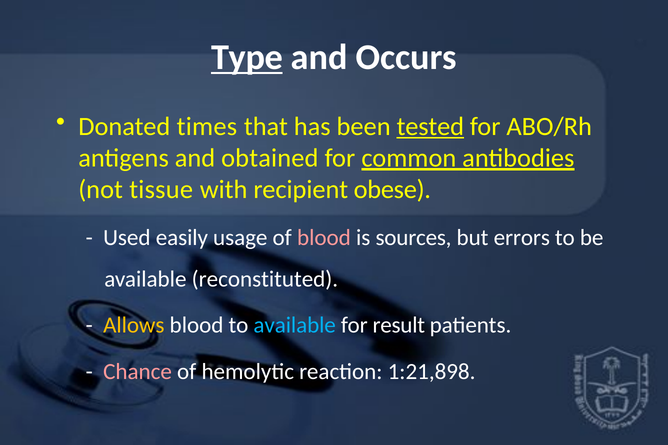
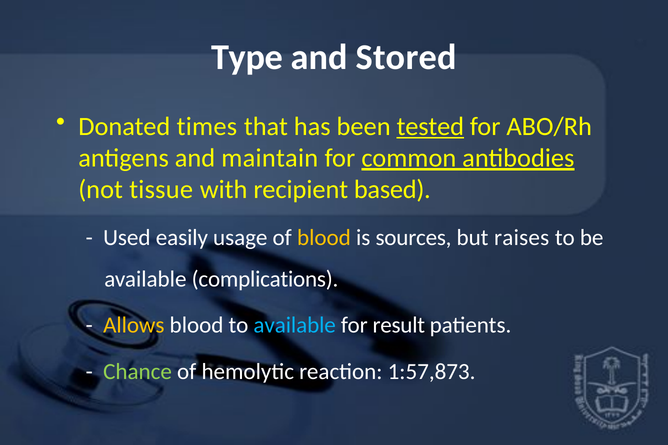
Type underline: present -> none (247, 57)
Occurs: Occurs -> Stored (406, 57)
obtained: obtained -> maintain (270, 158)
obese: obese -> based (392, 190)
blood colour: pink -> yellow (324, 238)
errors: errors -> raises (522, 238)
reconstituted: reconstituted -> complications (265, 279)
Chance colour: pink -> light green (138, 372)
1:21,898: 1:21,898 -> 1:57,873 (432, 372)
